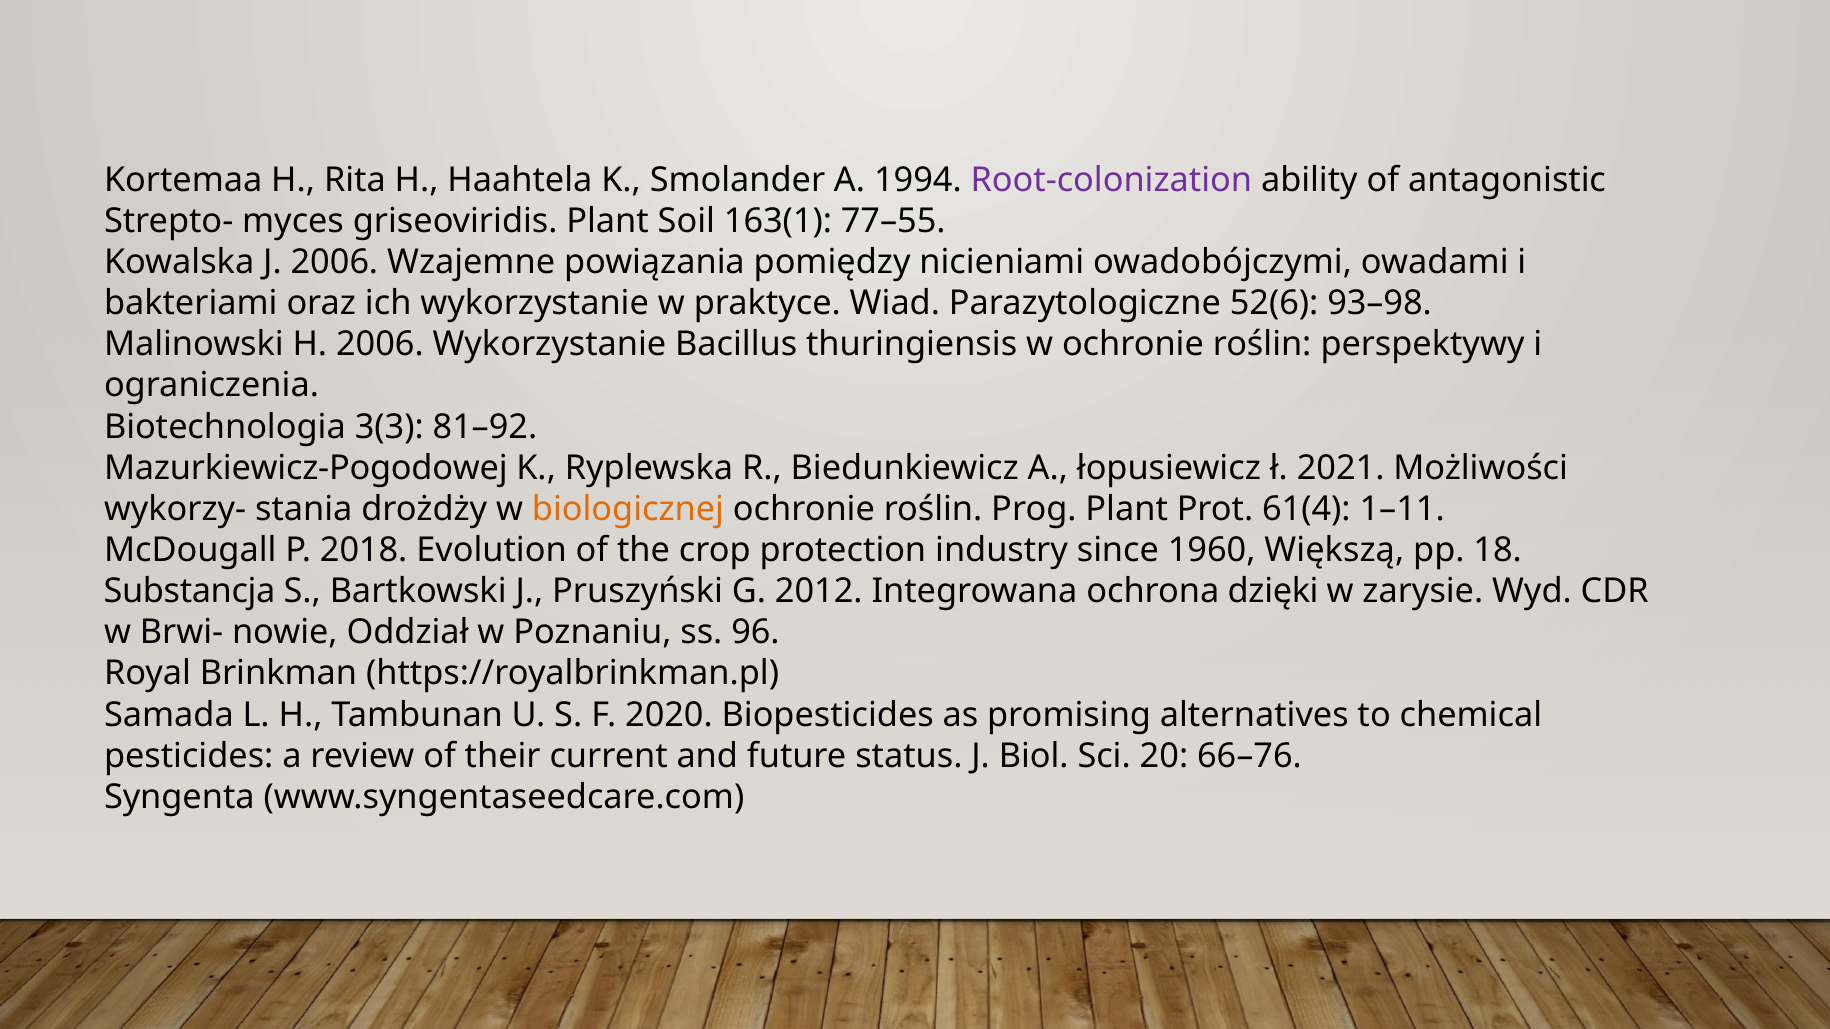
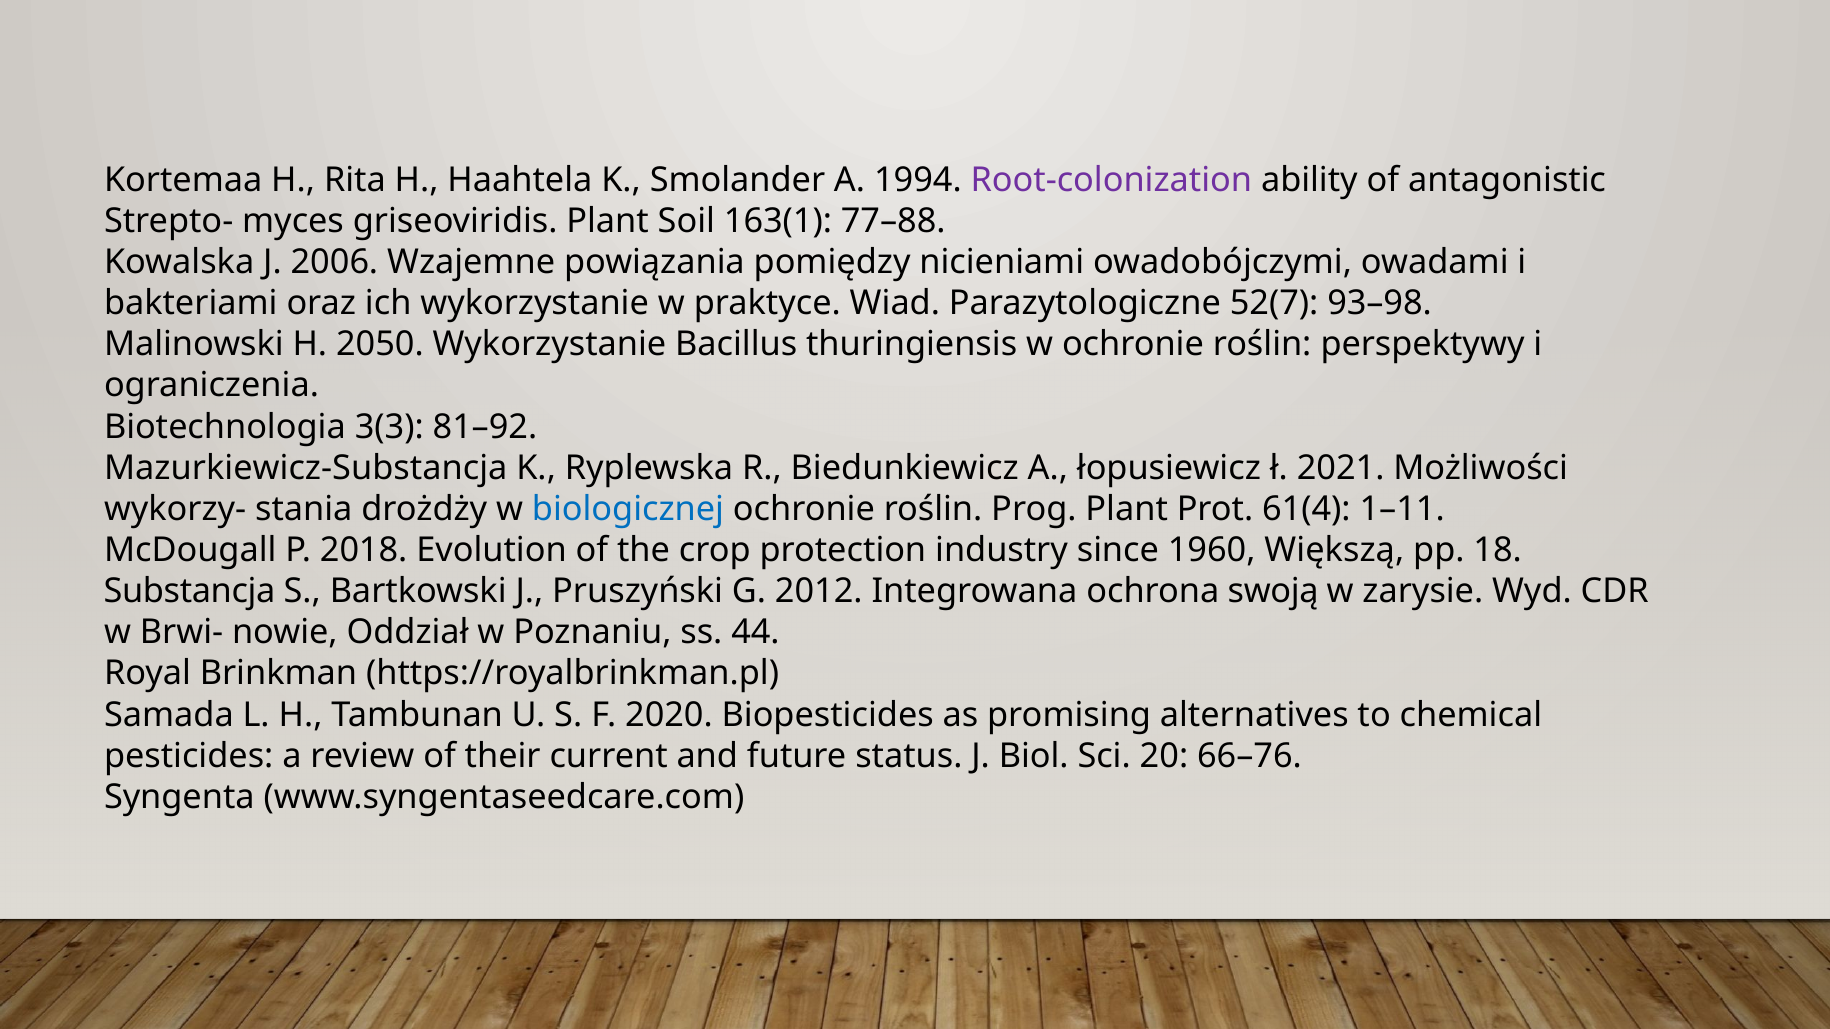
77–55: 77–55 -> 77–88 (893, 221)
52(6: 52(6 -> 52(7 (1274, 303)
H 2006: 2006 -> 2050 (380, 344)
Mazurkiewicz-Pogodowej: Mazurkiewicz-Pogodowej -> Mazurkiewicz-Substancja (306, 468)
biologicznej colour: orange -> blue (628, 509)
dzięki: dzięki -> swoją (1273, 592)
96: 96 -> 44 (755, 633)
